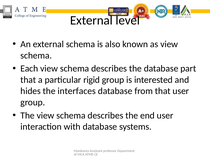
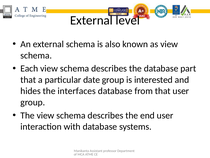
rigid: rigid -> date (92, 80)
